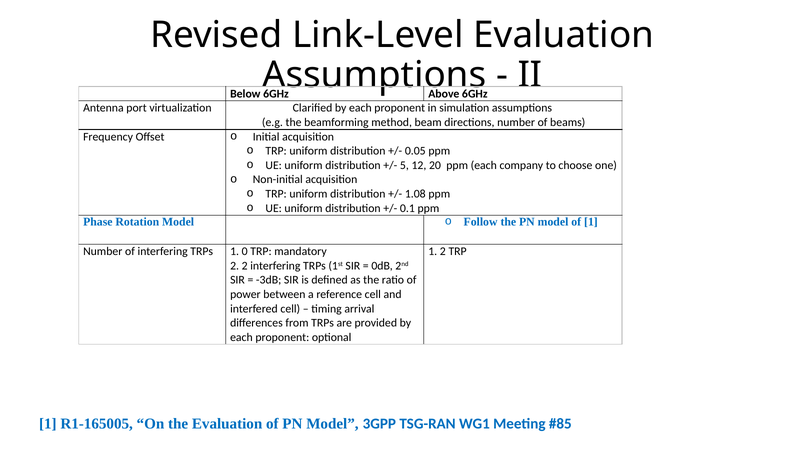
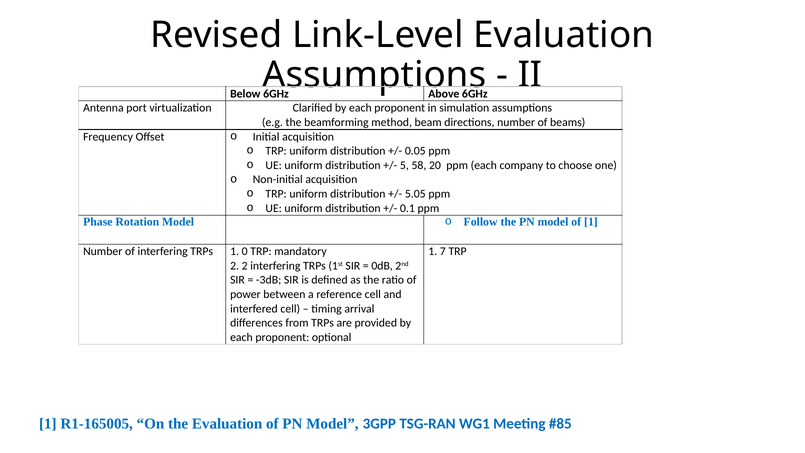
12: 12 -> 58 (419, 165)
1.08: 1.08 -> 5.05 (415, 194)
1 2: 2 -> 7 (443, 251)
